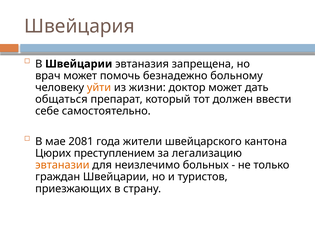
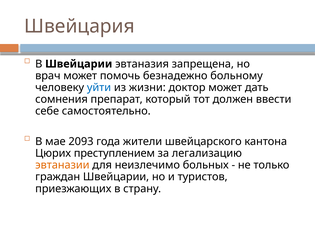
уйти colour: orange -> blue (99, 88)
общаться: общаться -> сомнения (61, 99)
2081: 2081 -> 2093 (81, 142)
